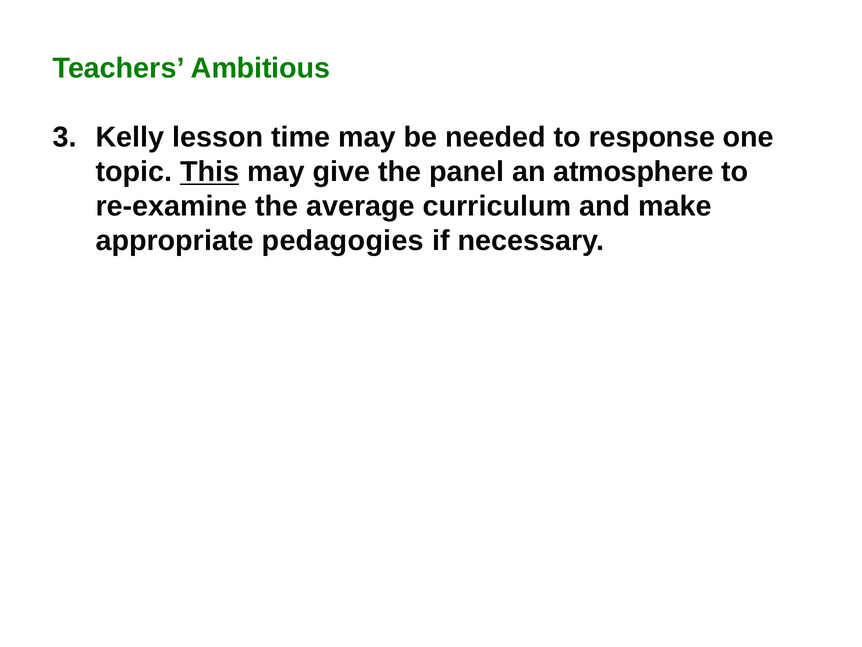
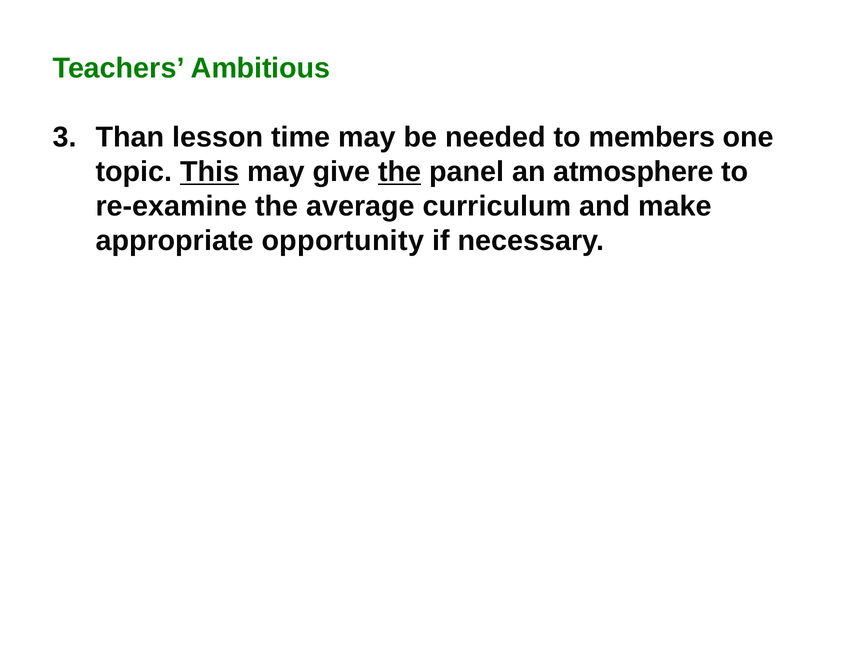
Kelly: Kelly -> Than (130, 137)
response: response -> members (652, 137)
the underline: none -> present (400, 172)
pedagogies: pedagogies -> opportunity (343, 241)
